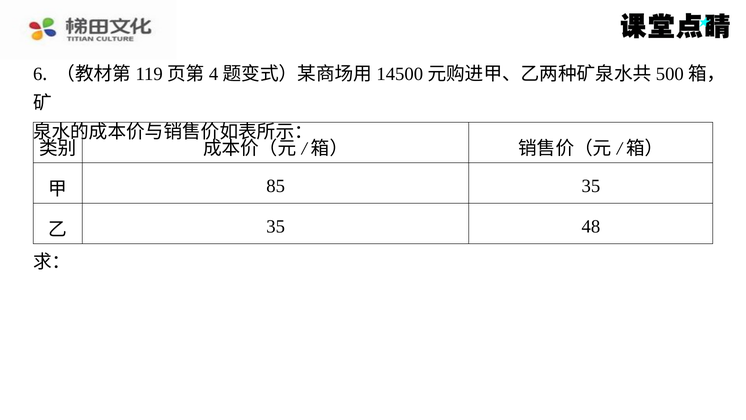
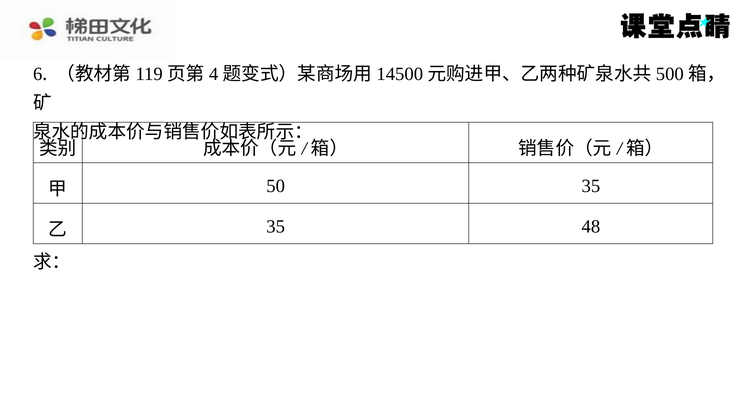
85: 85 -> 50 (276, 186)
